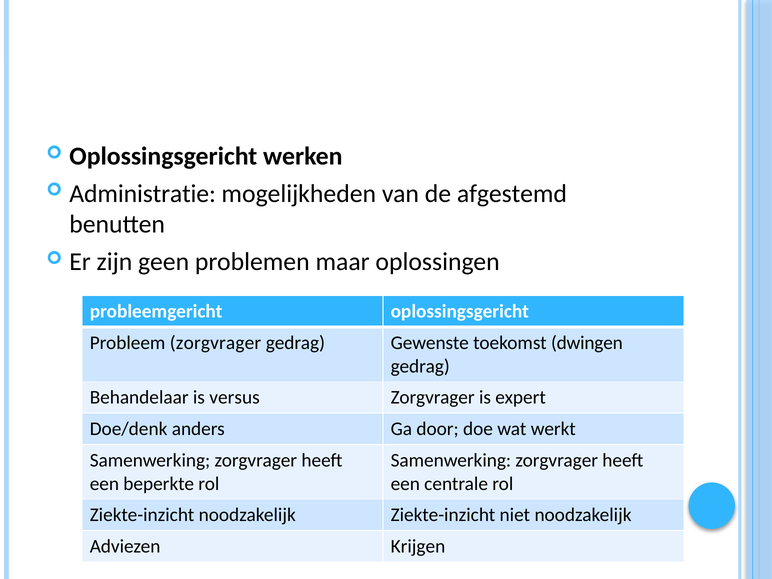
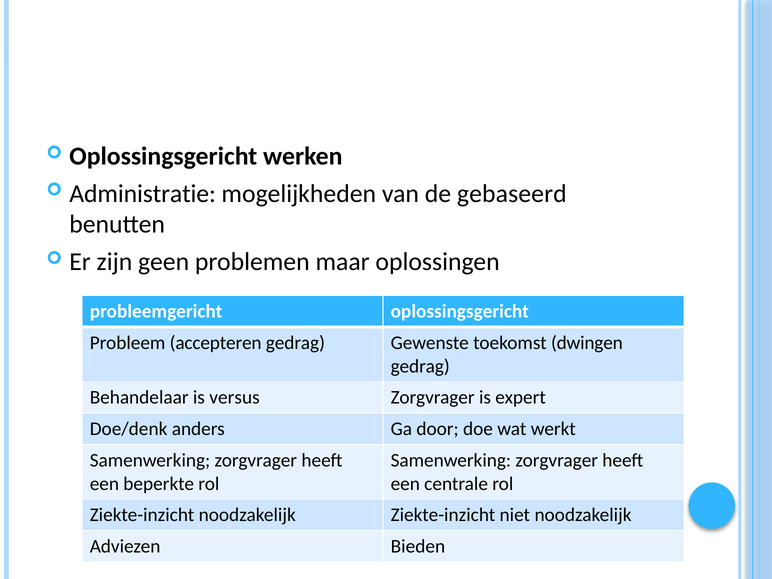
afgestemd: afgestemd -> gebaseerd (512, 194)
Probleem zorgvrager: zorgvrager -> accepteren (216, 343)
Krijgen: Krijgen -> Bieden (418, 546)
